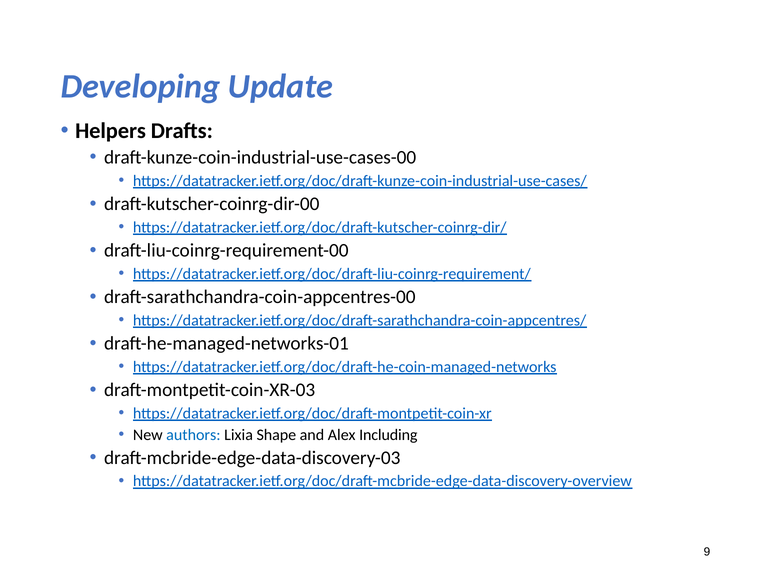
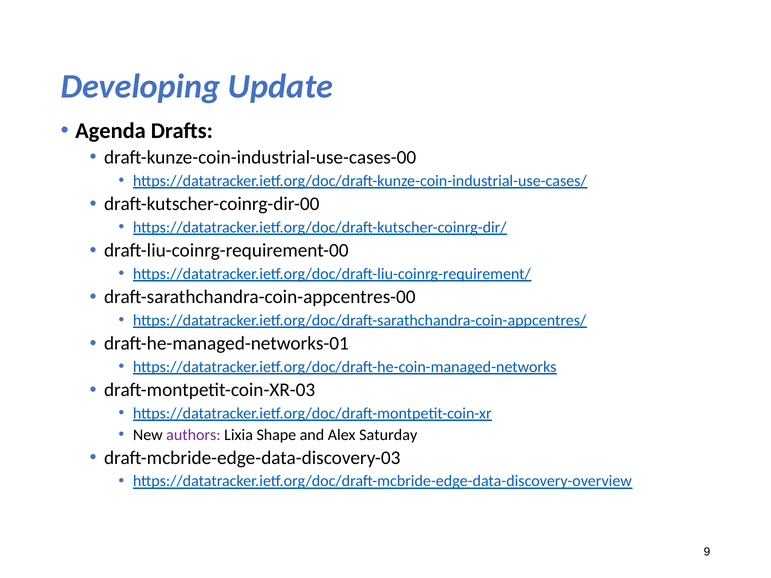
Helpers: Helpers -> Agenda (110, 131)
authors colour: blue -> purple (193, 435)
Including: Including -> Saturday (388, 435)
